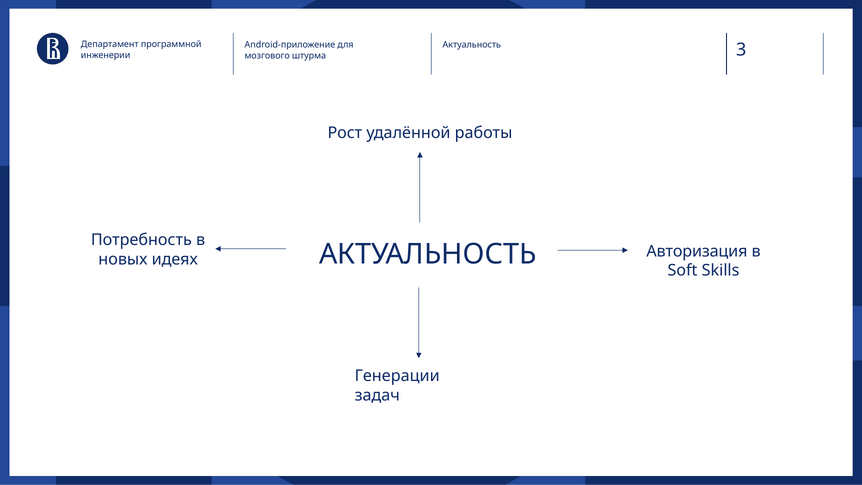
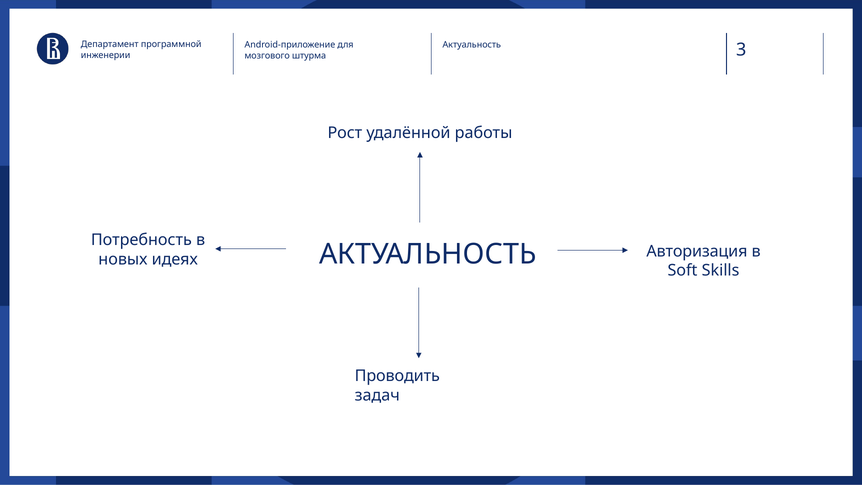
Генерации: Генерации -> Проводить (397, 376)
